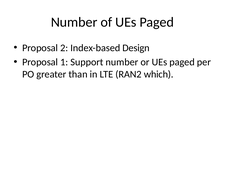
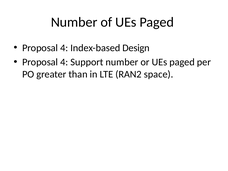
2: 2 -> 4 (64, 48)
1: 1 -> 4 (64, 62)
which: which -> space (159, 74)
